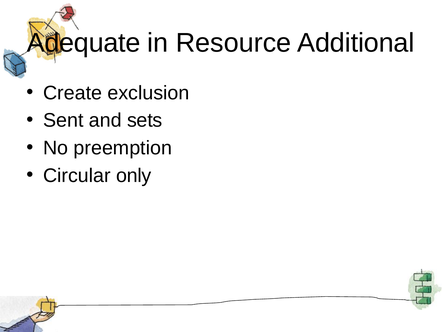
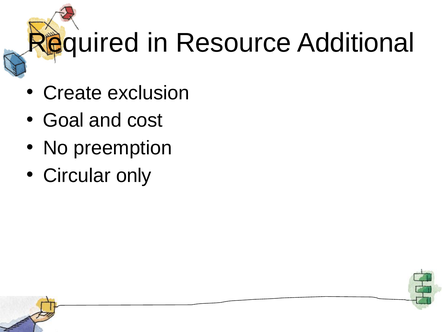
Adequate: Adequate -> Required (83, 43)
Sent: Sent -> Goal (63, 120)
sets: sets -> cost (145, 120)
